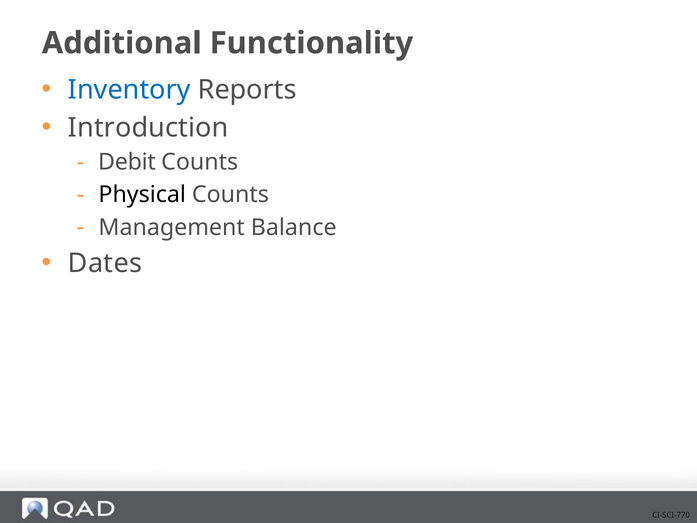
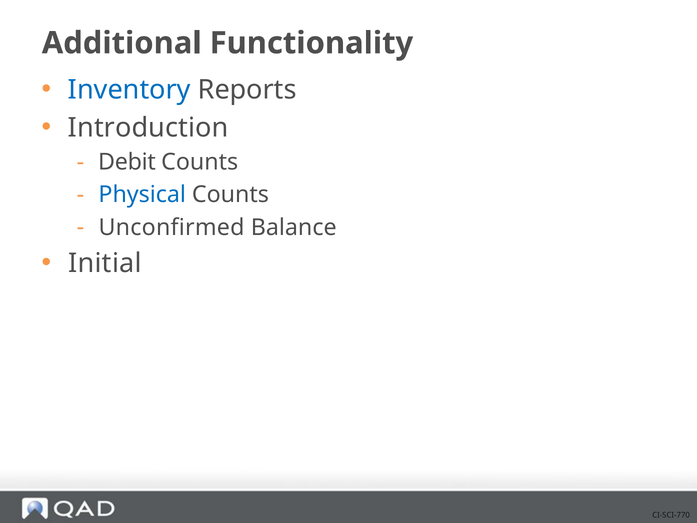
Physical colour: black -> blue (142, 195)
Management: Management -> Unconfirmed (172, 227)
Dates: Dates -> Initial (105, 263)
